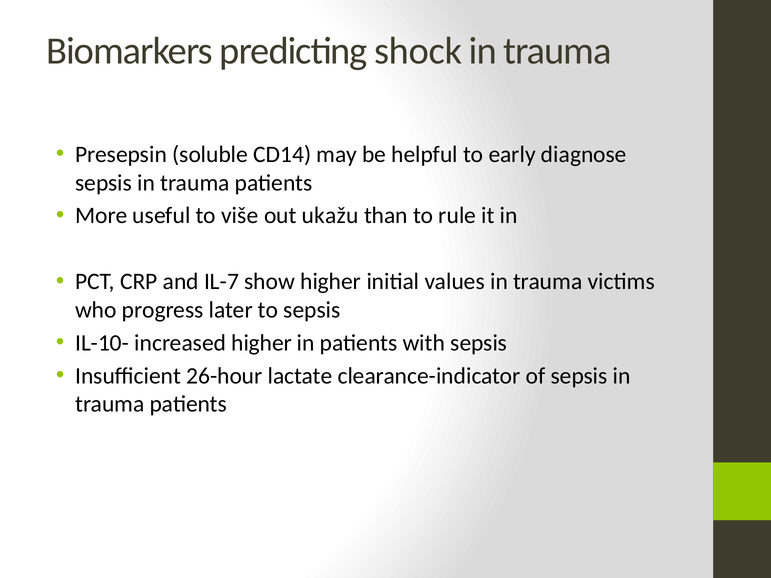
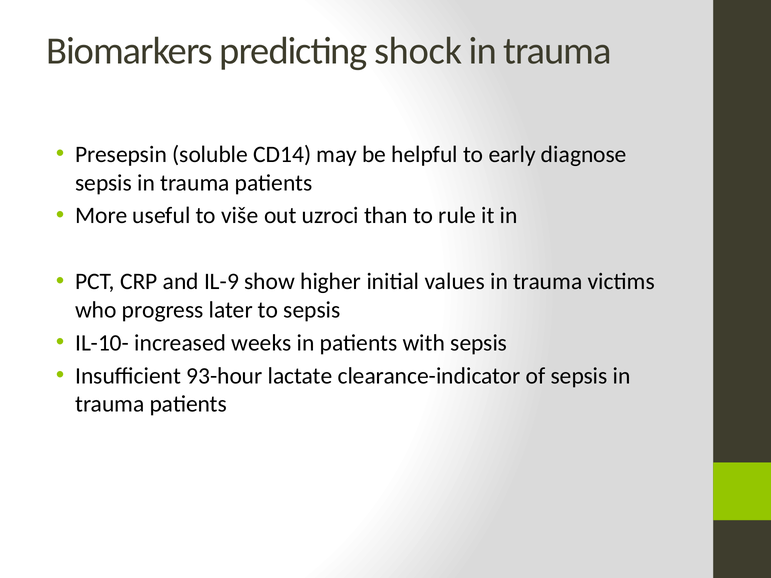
ukažu: ukažu -> uzroci (330, 216)
IL-7: IL-7 -> IL-9 (221, 282)
increased higher: higher -> weeks (262, 343)
26-hour: 26-hour -> 93-hour (224, 376)
